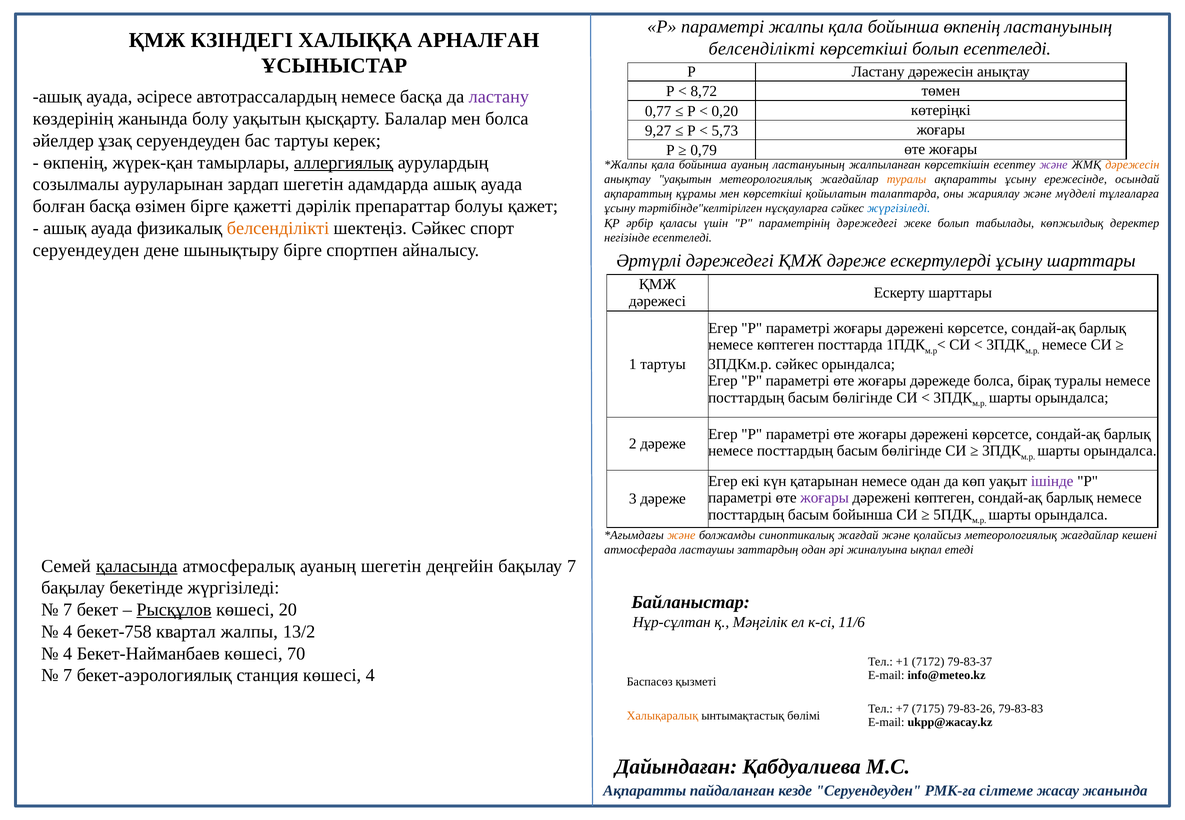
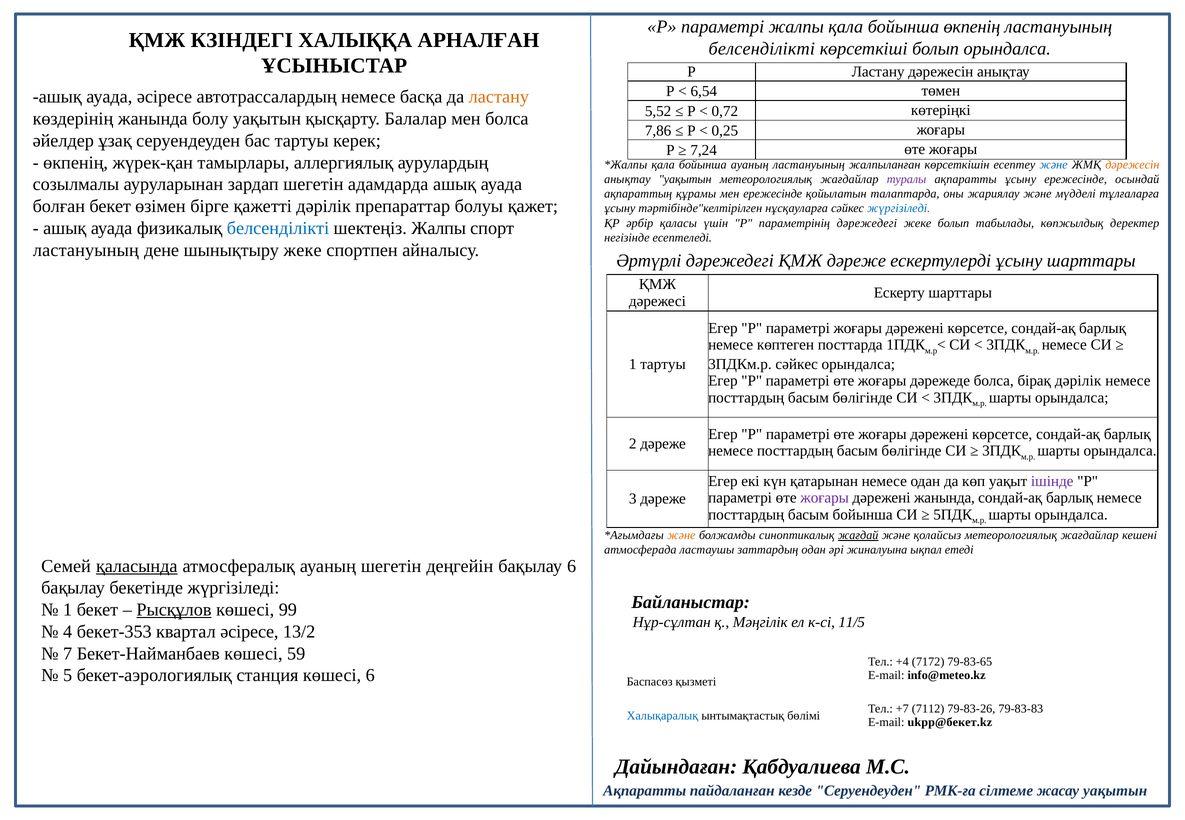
болып есептеледі: есептеледі -> орындалса (1007, 49)
8,72: 8,72 -> 6,54 (704, 91)
ластану colour: purple -> orange (499, 97)
0,77: 0,77 -> 5,52 (658, 111)
0,20: 0,20 -> 0,72 (725, 111)
9,27: 9,27 -> 7,86 (658, 131)
5,73: 5,73 -> 0,25 (725, 131)
0,79: 0,79 -> 7,24 (704, 150)
аллергиялық underline: present -> none (344, 163)
және colour: purple -> blue (1054, 165)
туралы colour: orange -> purple (907, 179)
мен көрсеткіші: көрсеткіші -> ережесінде (773, 194)
болған басқа: басқа -> бекет (110, 206)
белсенділікті colour: orange -> blue (278, 228)
шектеңіз Сәйкес: Сәйкес -> Жалпы (439, 228)
серуендеуден: серуендеуден -> ластануының (86, 250)
шынықтыру бірге: бірге -> жеке (303, 250)
бірақ туралы: туралы -> дәрілік (1078, 381)
дәрежені көптеген: көптеген -> жанында (944, 498)
жағдай underline: none -> present (858, 536)
бақылау 7: 7 -> 6 (572, 566)
7: 7 -> 1 (68, 610)
20: 20 -> 99 (288, 610)
11/6: 11/6 -> 11/5 (852, 622)
бекет-758: бекет-758 -> бекет-353 (114, 632)
квартал жалпы: жалпы -> әсіресе (249, 632)
4: 4 -> 7 (68, 654)
70: 70 -> 59 (296, 654)
+1: +1 -> +4 (902, 662)
79-83-37: 79-83-37 -> 79-83-65 (970, 662)
7: 7 -> 5 (68, 676)
көшесі 4: 4 -> 6 (370, 676)
7175: 7175 -> 7112 (928, 709)
Халықаралық colour: orange -> blue (662, 716)
ukpp@жасау.kz: ukpp@жасау.kz -> ukpp@бекет.kz (950, 723)
жасау жанында: жанында -> уақытын (1115, 791)
